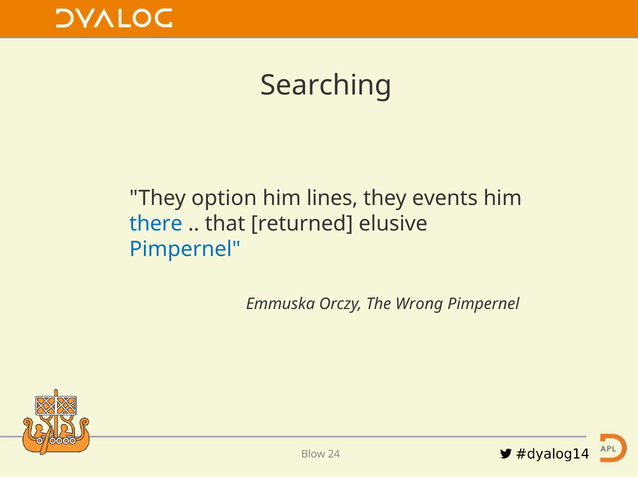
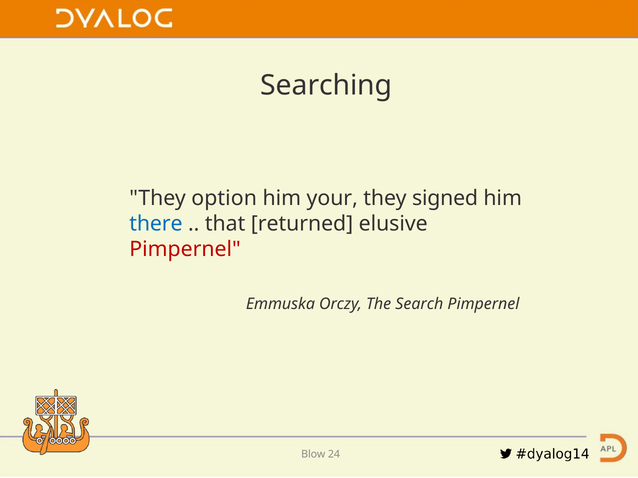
lines: lines -> your (332, 198)
events: events -> signed (445, 198)
Pimpernel colour: blue -> red (185, 250)
Wrong: Wrong -> Search (419, 304)
